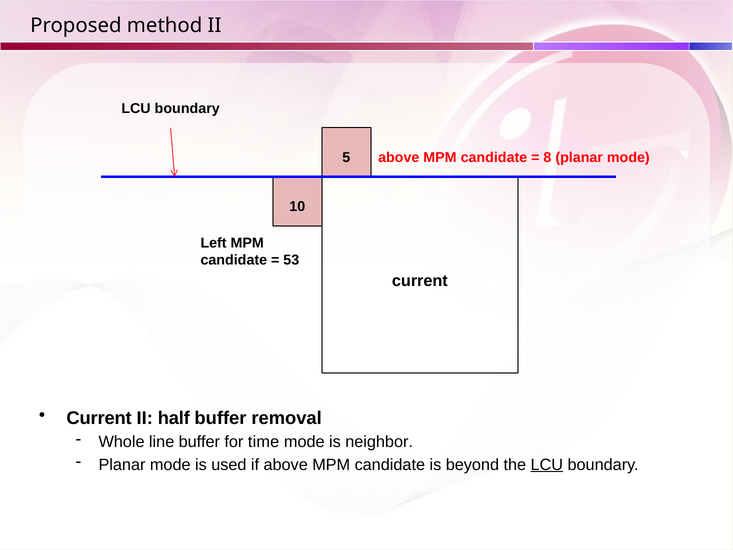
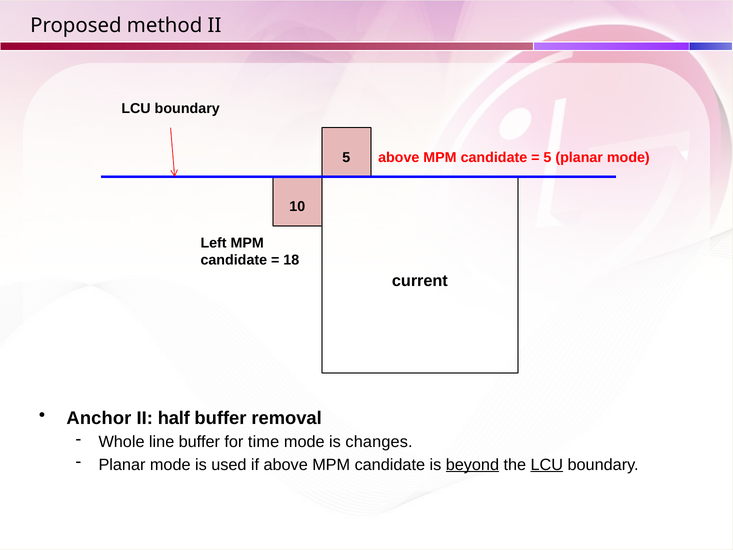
8: 8 -> 5 (547, 157)
53: 53 -> 18 (291, 260)
Current: Current -> Anchor (99, 418)
neighbor: neighbor -> changes (379, 442)
beyond underline: none -> present (472, 464)
